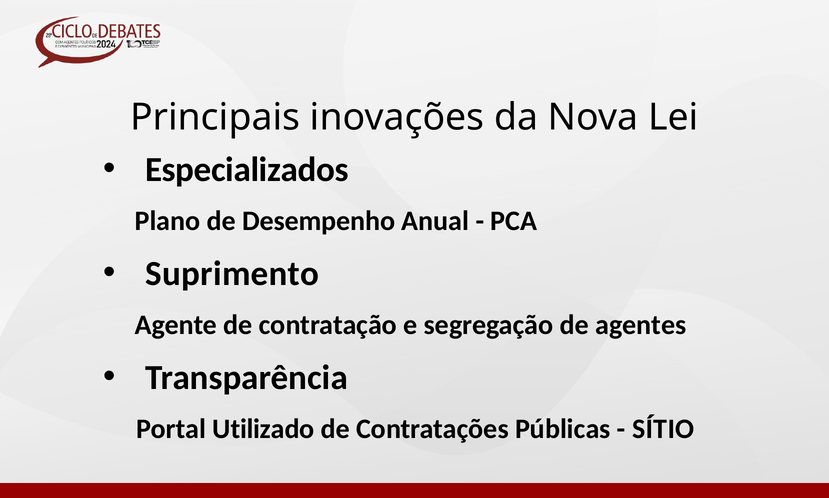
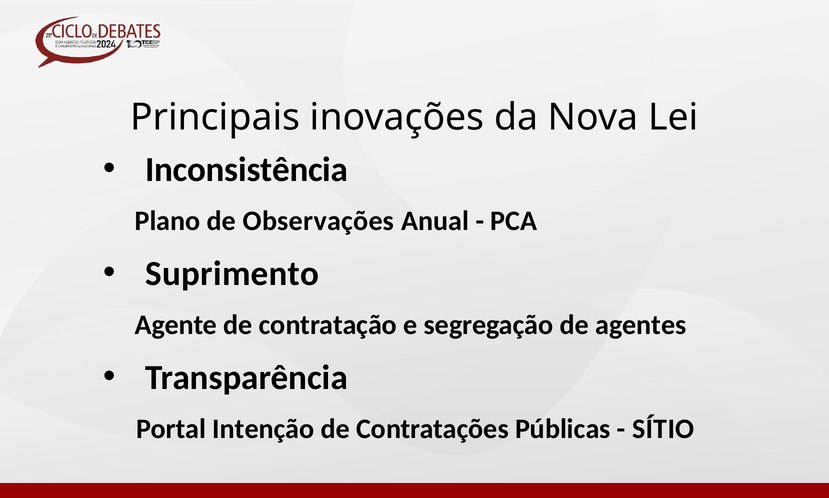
Especializados: Especializados -> Inconsistência (247, 169)
Desempenho: Desempenho -> Observações (318, 221)
Utilizado: Utilizado -> Intenção (263, 429)
